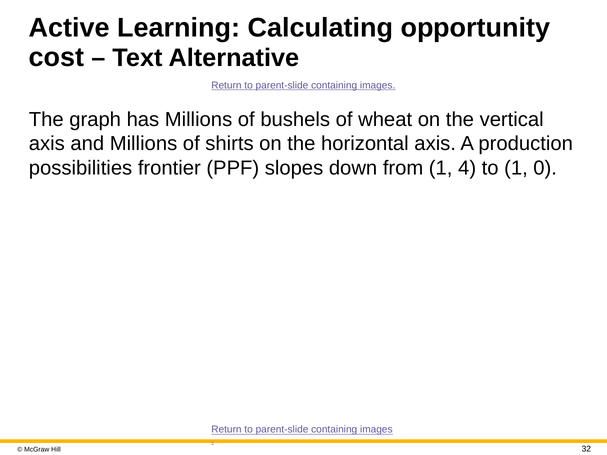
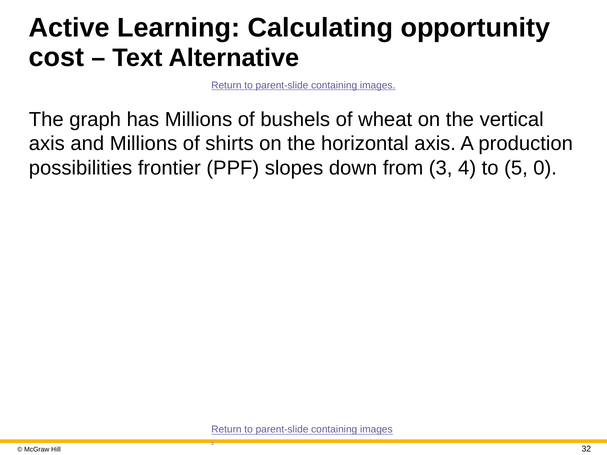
from 1: 1 -> 3 (441, 168)
to 1: 1 -> 5 (516, 168)
